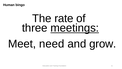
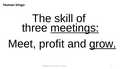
rate: rate -> skill (64, 18)
need: need -> profit (52, 44)
grow underline: none -> present (103, 44)
